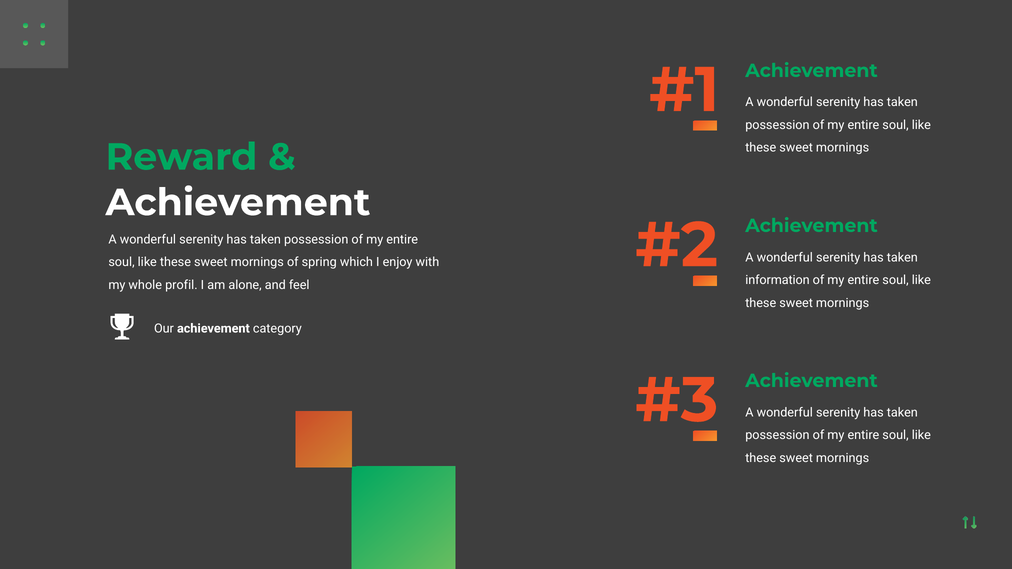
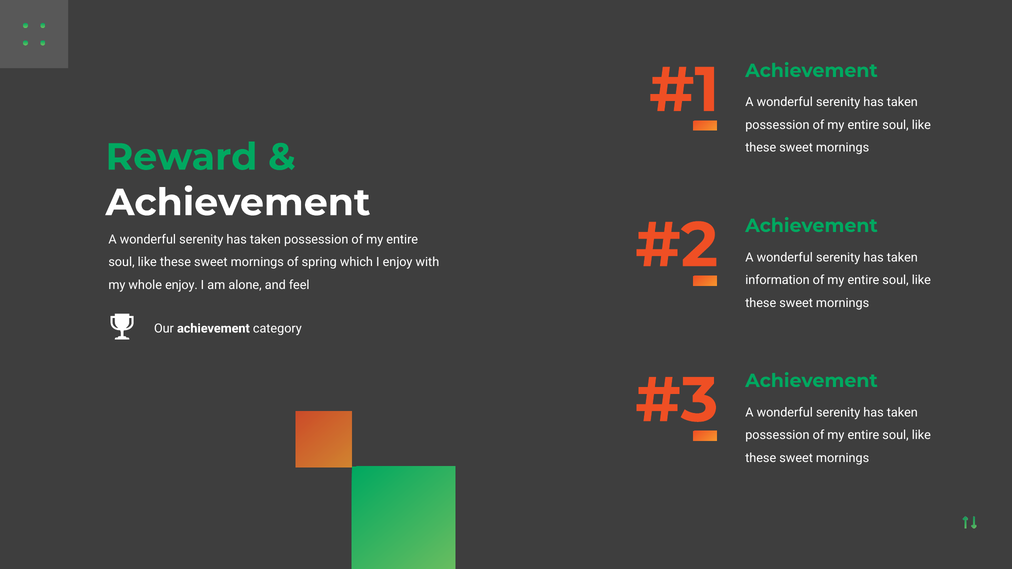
whole profil: profil -> enjoy (181, 285)
